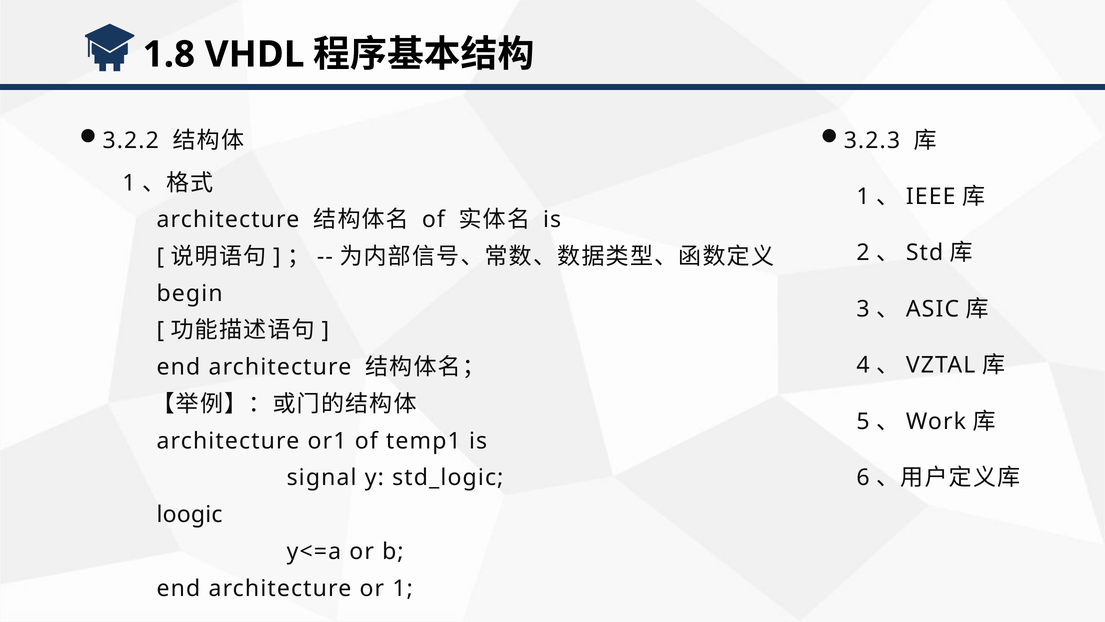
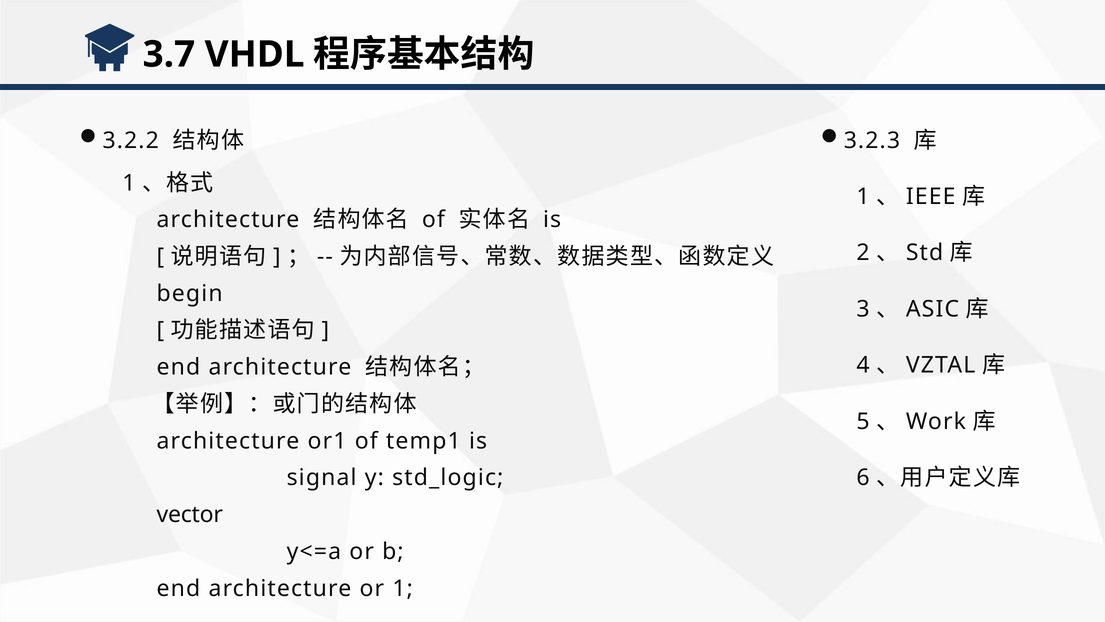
1.8: 1.8 -> 3.7 (169, 54)
loogic: loogic -> vector (190, 514)
